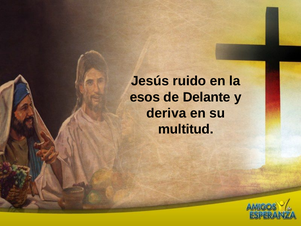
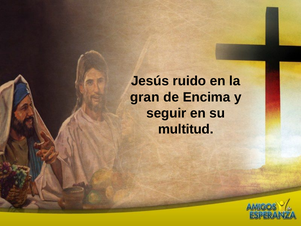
esos: esos -> gran (145, 97)
Delante: Delante -> Encima (207, 97)
deriva: deriva -> seguir (166, 113)
